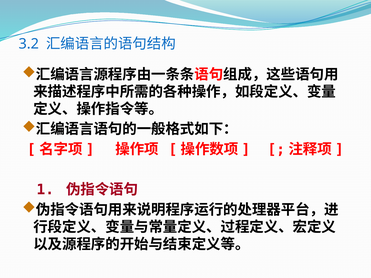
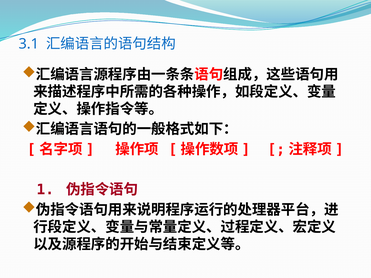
3.2: 3.2 -> 3.1 (29, 44)
